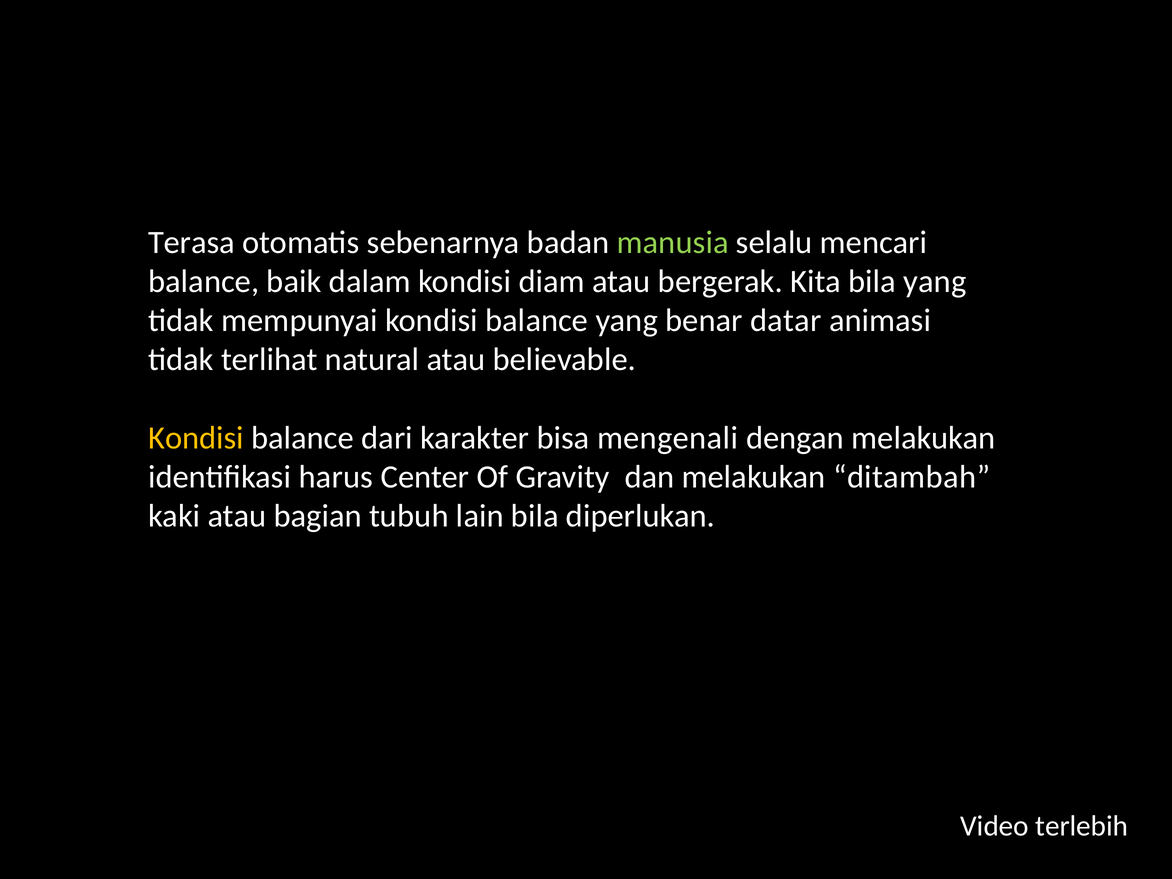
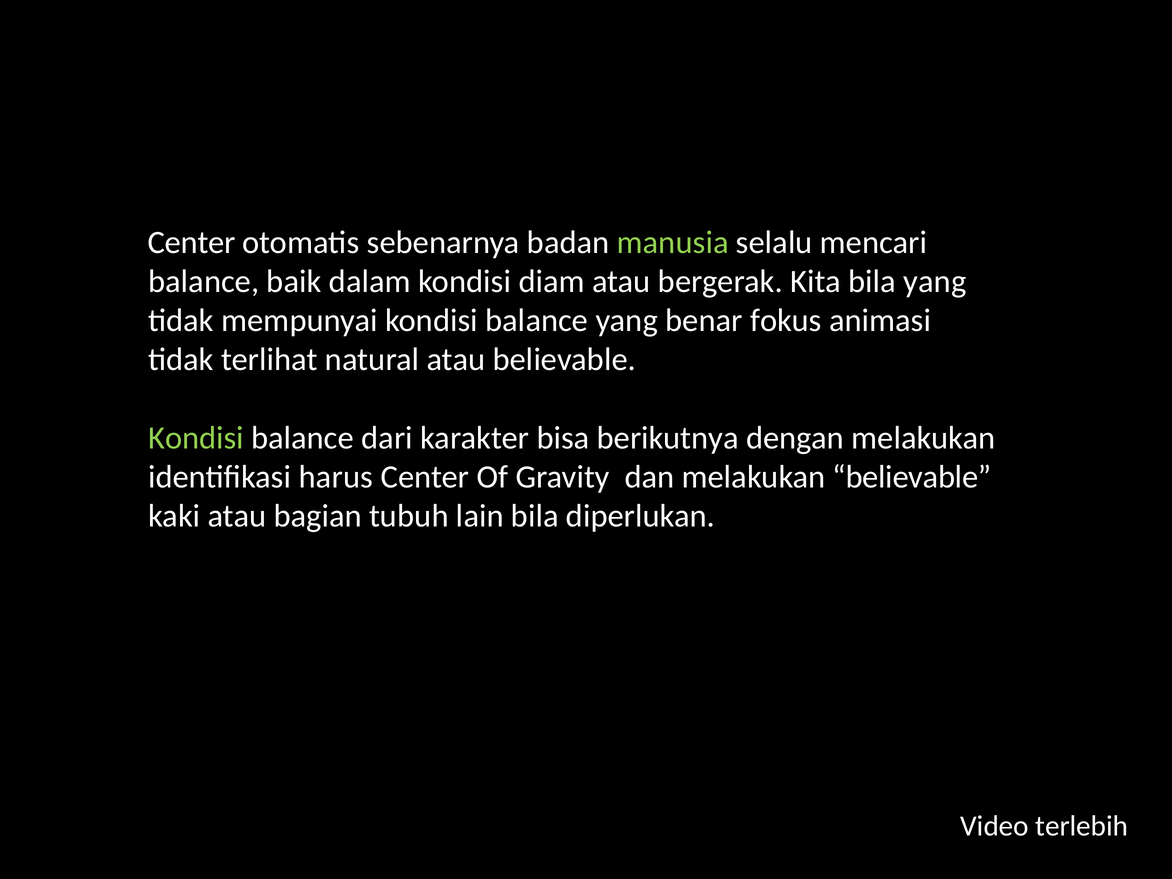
Terasa: Terasa -> Center (192, 242)
datar: datar -> fokus (786, 321)
Kondisi colour: yellow -> light green (196, 438)
mengenali: mengenali -> berikutnya (668, 438)
melakukan ditambah: ditambah -> believable (912, 477)
